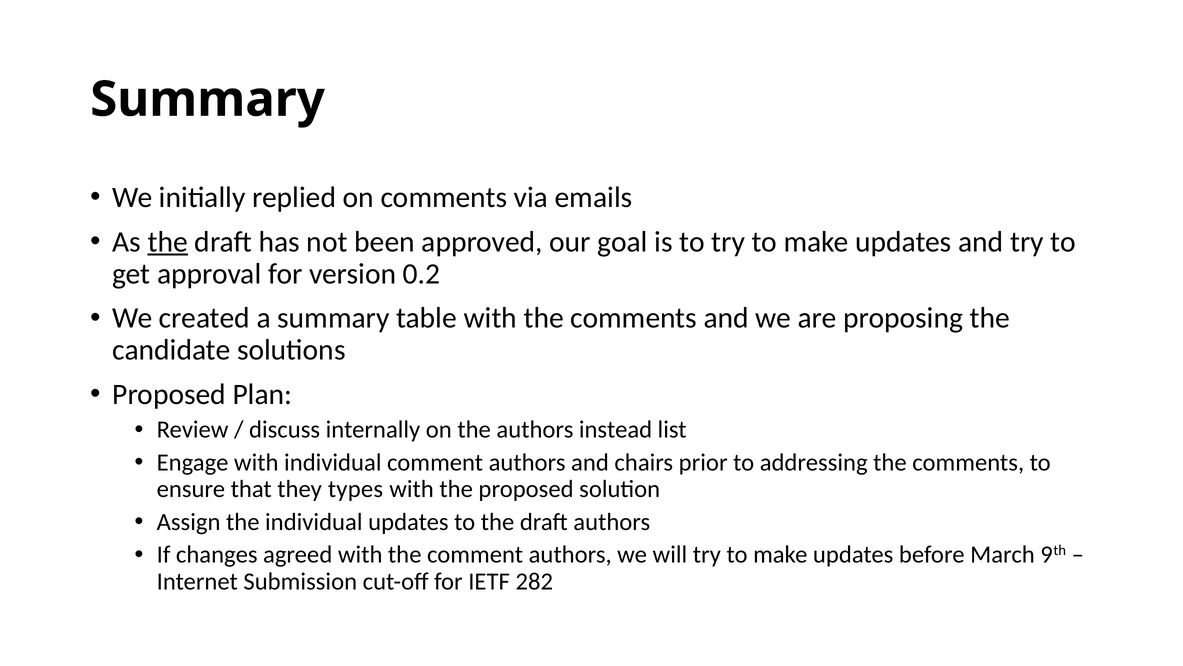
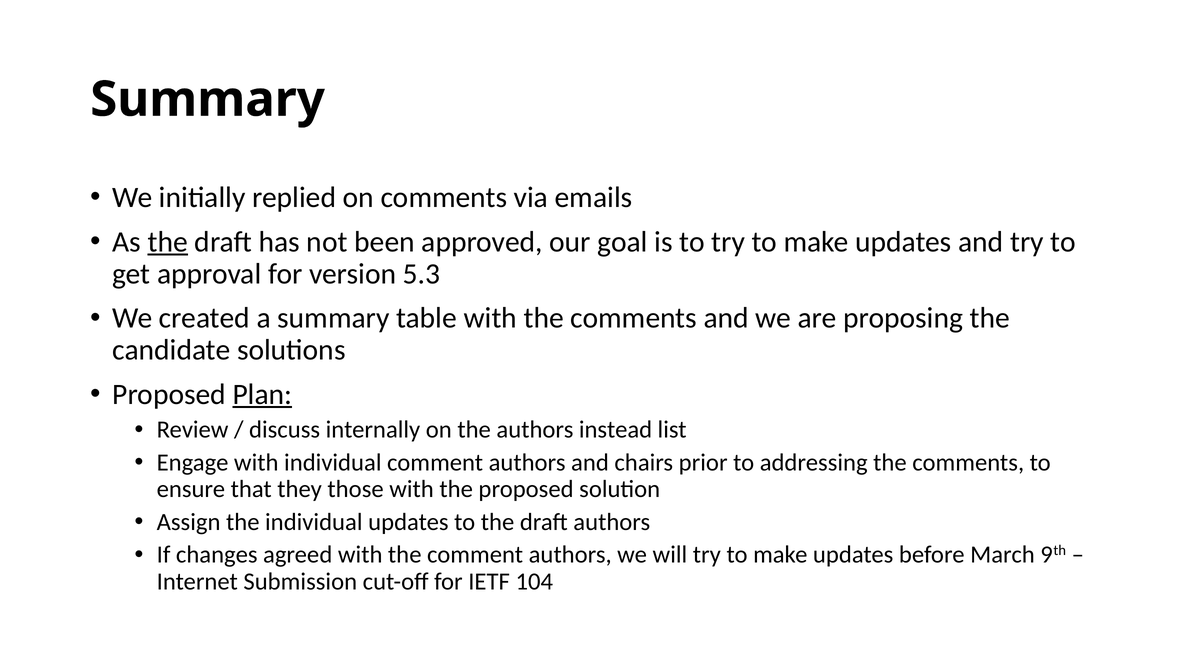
0.2: 0.2 -> 5.3 (422, 274)
Plan underline: none -> present (262, 394)
types: types -> those (356, 489)
282: 282 -> 104 (534, 581)
